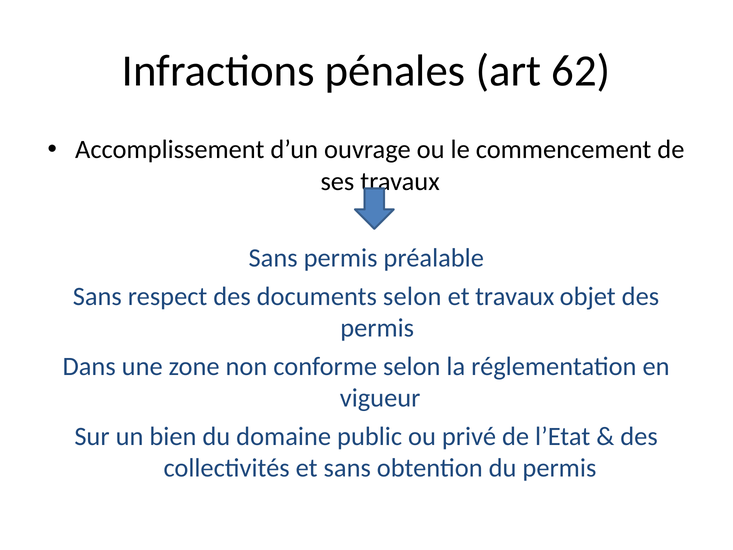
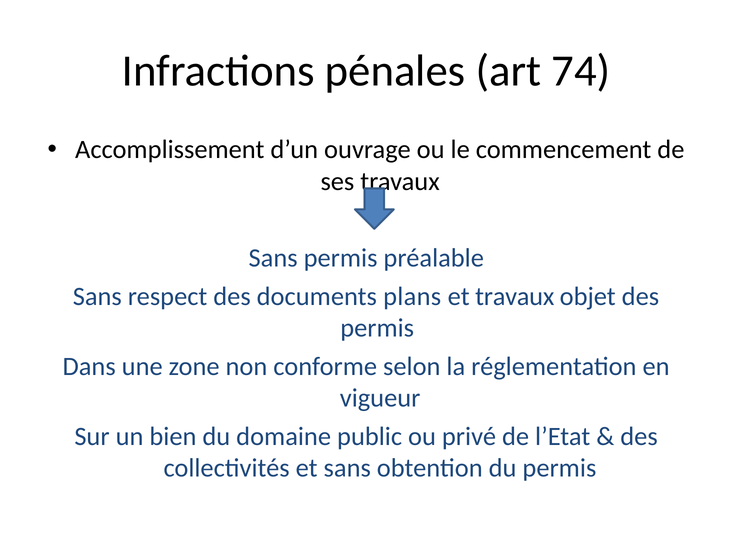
62: 62 -> 74 (581, 71)
documents selon: selon -> plans (412, 296)
